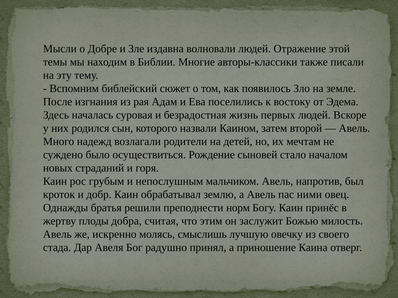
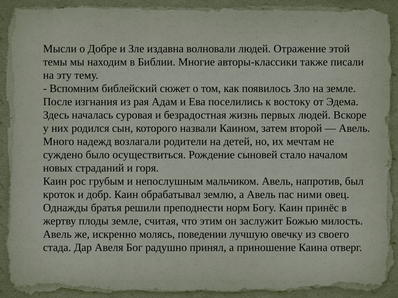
плоды добра: добра -> земле (127, 221)
смыслишь: смыслишь -> поведении (202, 235)
